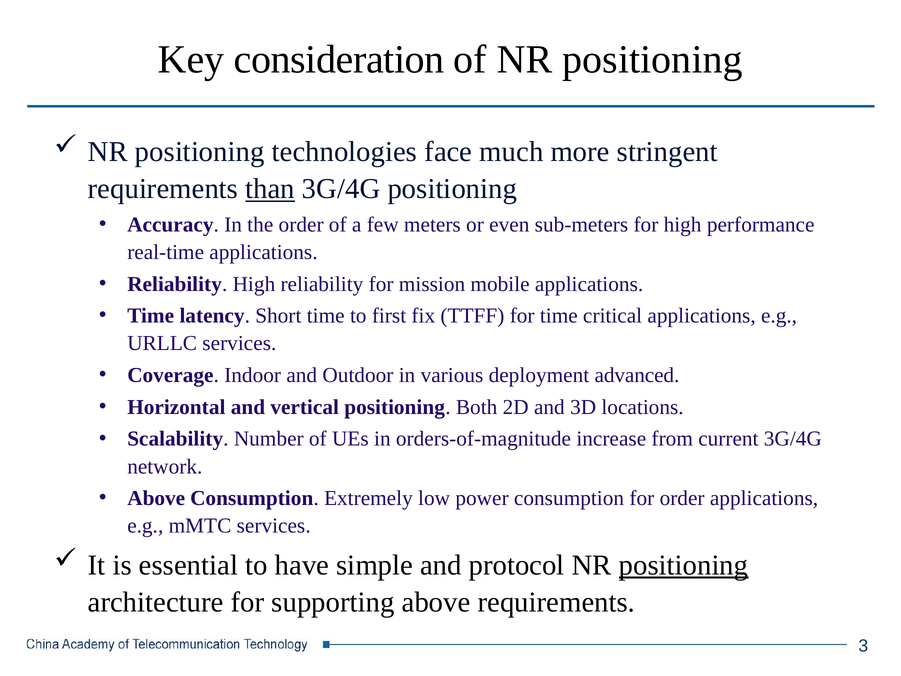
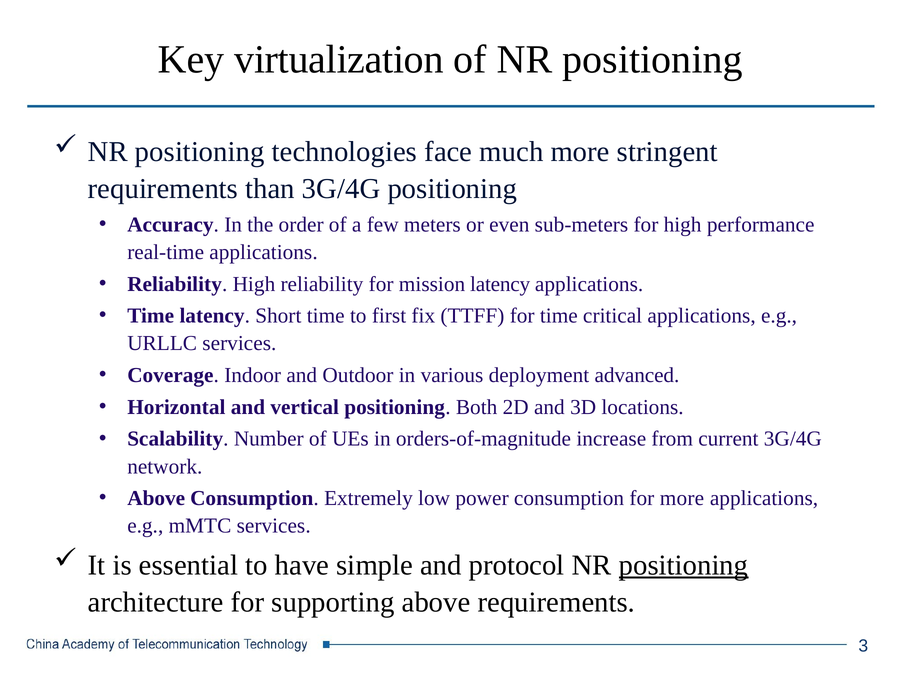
consideration: consideration -> virtualization (339, 60)
than underline: present -> none (270, 189)
mission mobile: mobile -> latency (500, 284)
for order: order -> more (682, 498)
